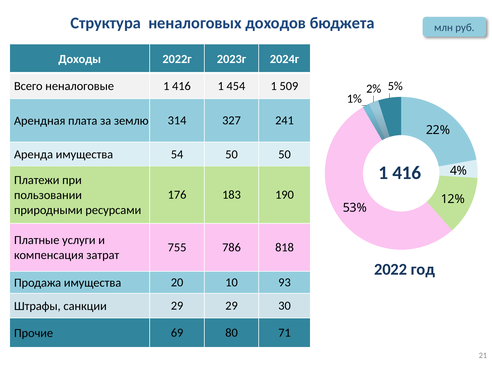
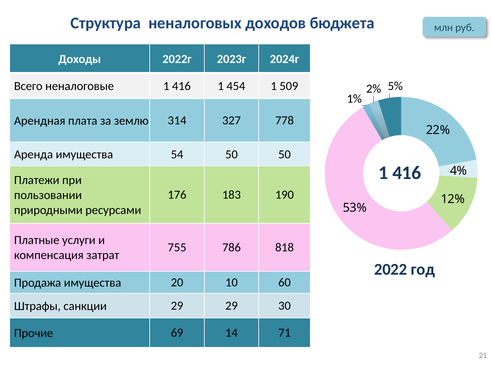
241: 241 -> 778 (285, 120)
93: 93 -> 60 (285, 282)
80: 80 -> 14 (232, 333)
